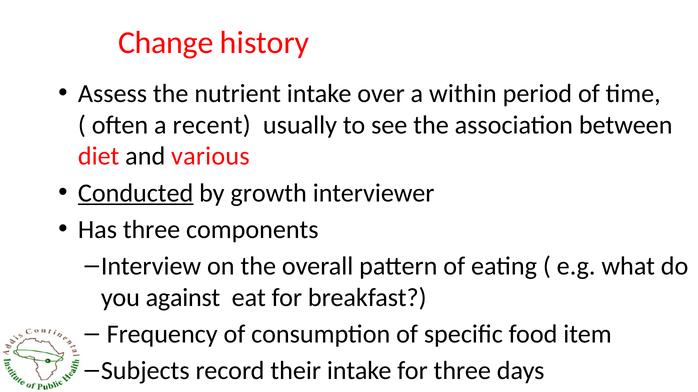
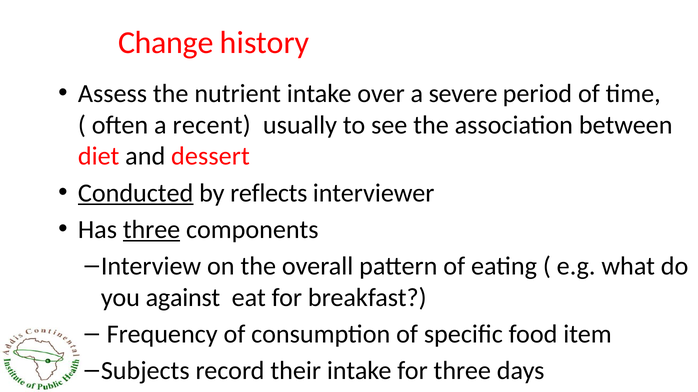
within: within -> severe (463, 94)
various: various -> dessert (210, 157)
growth: growth -> reflects (269, 193)
three underline: none -> present (152, 230)
